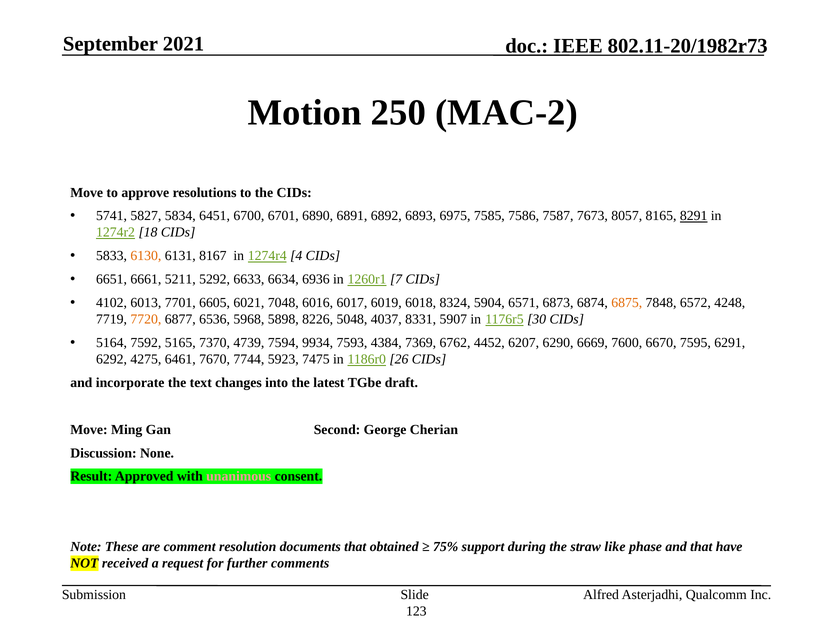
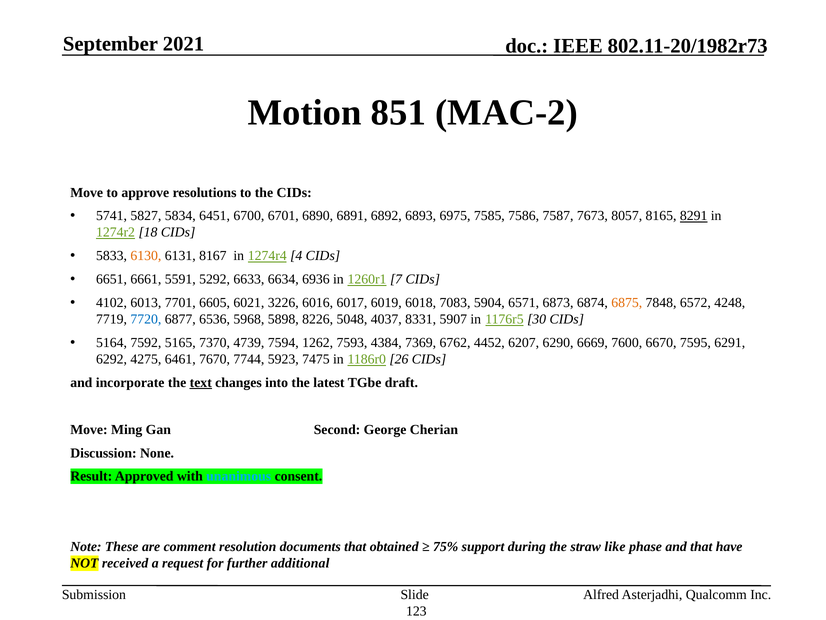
250: 250 -> 851 (398, 113)
5211: 5211 -> 5591 (180, 279)
7048: 7048 -> 3226 (283, 303)
8324: 8324 -> 7083 (455, 303)
7720 colour: orange -> blue (146, 319)
9934: 9934 -> 1262 (318, 342)
text underline: none -> present (201, 382)
unanimous colour: pink -> light blue (239, 476)
comments: comments -> additional (300, 563)
